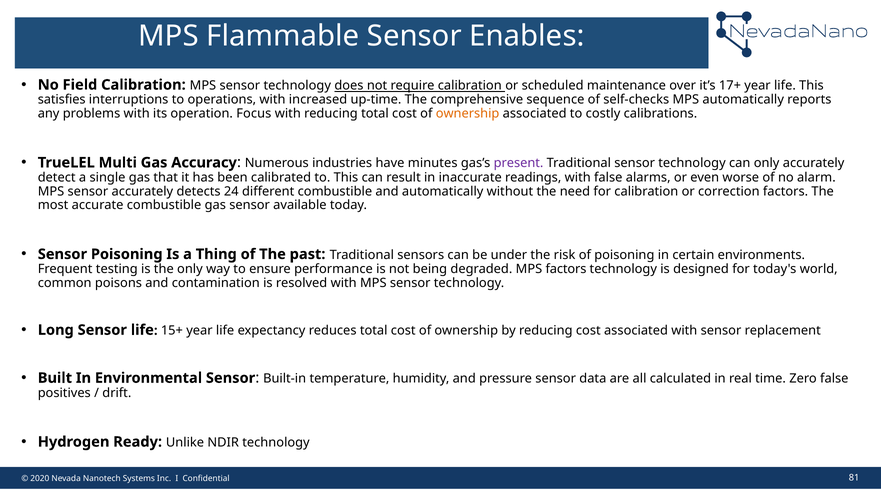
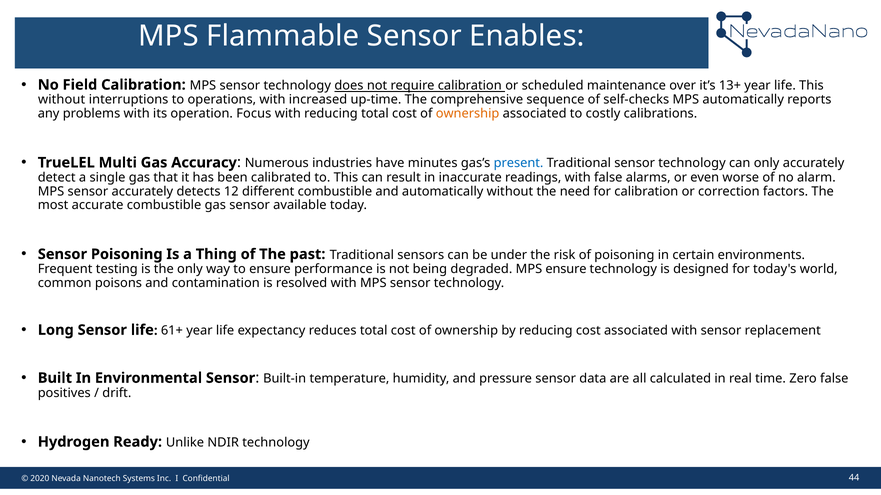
17+: 17+ -> 13+ (730, 86)
satisfies: satisfies -> without (62, 100)
present colour: purple -> blue (519, 163)
24: 24 -> 12 (231, 192)
MPS factors: factors -> ensure (566, 269)
15+: 15+ -> 61+ (172, 331)
81: 81 -> 44 (854, 478)
